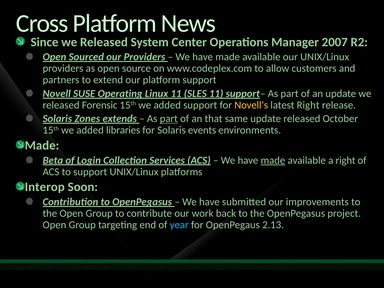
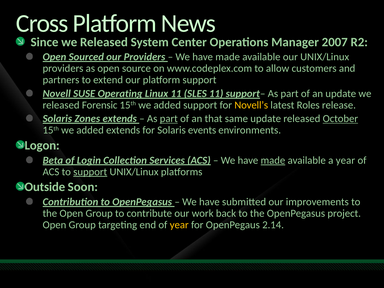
latest Right: Right -> Roles (308, 105)
October underline: none -> present (340, 119)
added libraries: libraries -> extends (123, 130)
Made: Made -> Logon (42, 145)
a right: right -> year (345, 160)
support underline: none -> present (90, 172)
Interop: Interop -> Outside (45, 187)
year colour: light blue -> yellow (179, 225)
2.13: 2.13 -> 2.14 (273, 225)
